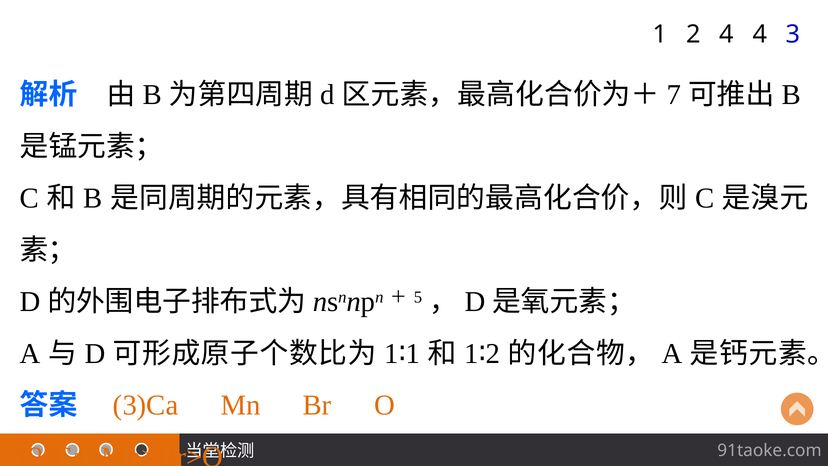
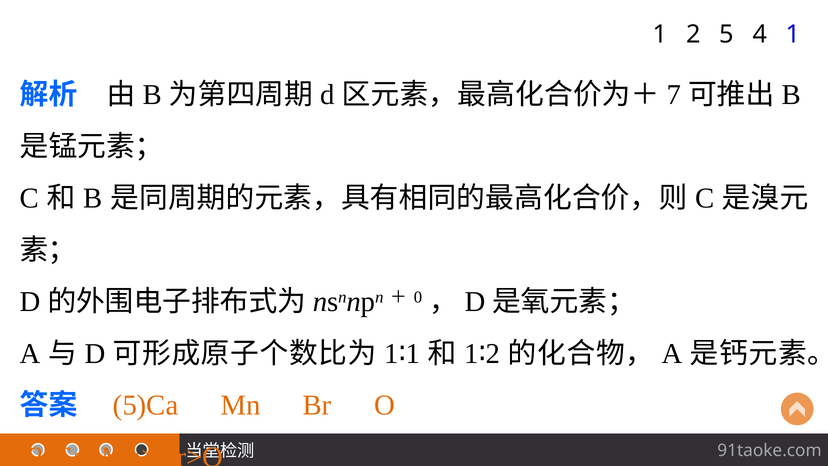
2 4: 4 -> 5 (727, 34)
4 3: 3 -> 1 (793, 34)
5: 5 -> 0 (418, 297)
3)Ca: 3)Ca -> 5)Ca (146, 405)
